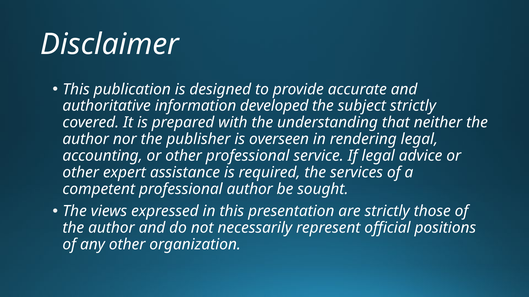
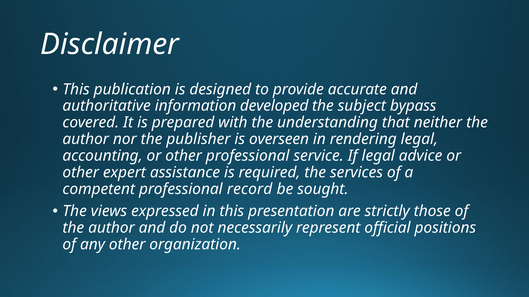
subject strictly: strictly -> bypass (413, 106)
professional author: author -> record (250, 189)
